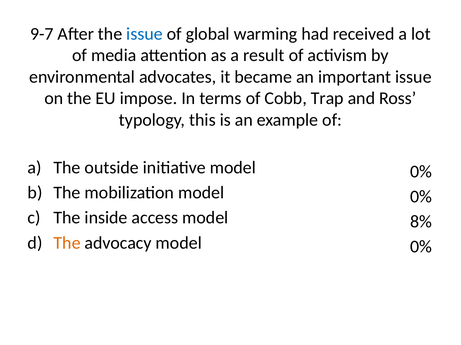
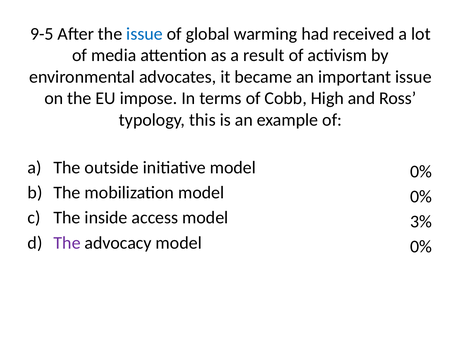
9-7: 9-7 -> 9-5 (42, 34)
Trap: Trap -> High (327, 99)
8%: 8% -> 3% (421, 222)
The colour: orange -> purple (67, 243)
